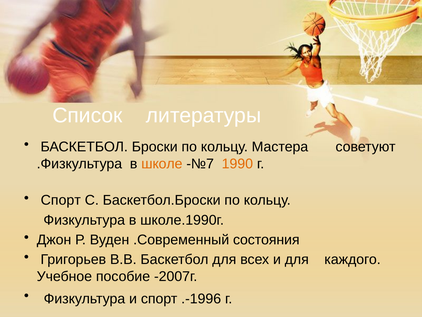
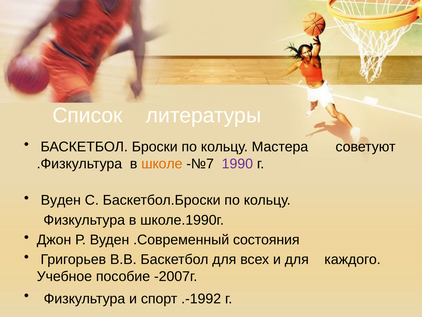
1990 colour: orange -> purple (237, 163)
Спорт: Спорт -> Вуден (61, 200)
.-1996: .-1996 -> .-1992 (201, 298)
